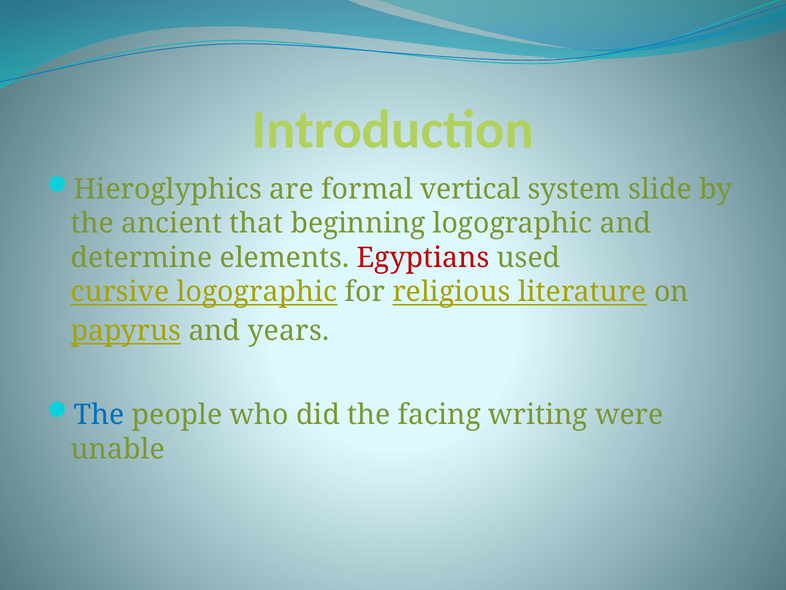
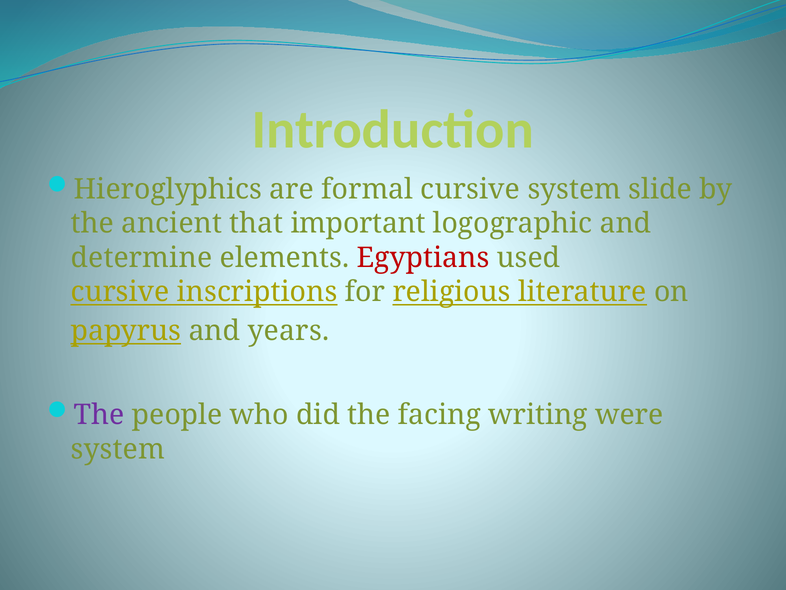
formal vertical: vertical -> cursive (470, 189)
beginning: beginning -> important (358, 223)
cursive logographic: logographic -> inscriptions (257, 292)
The colour: blue -> purple (99, 415)
unable: unable -> system (118, 449)
